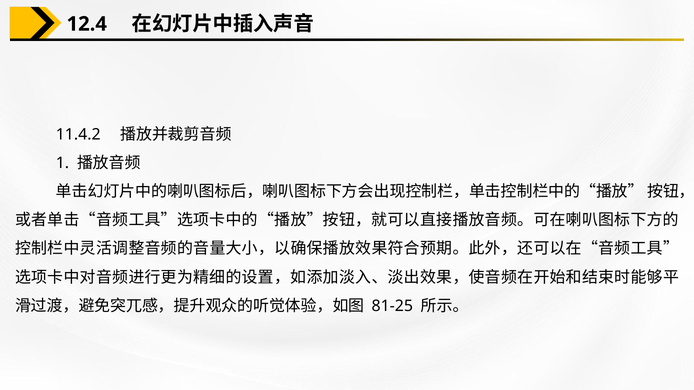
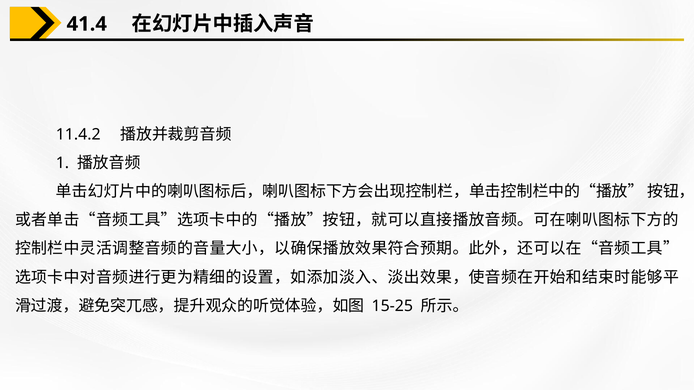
12.4: 12.4 -> 41.4 (87, 24)
81-25: 81-25 -> 15-25 (392, 306)
